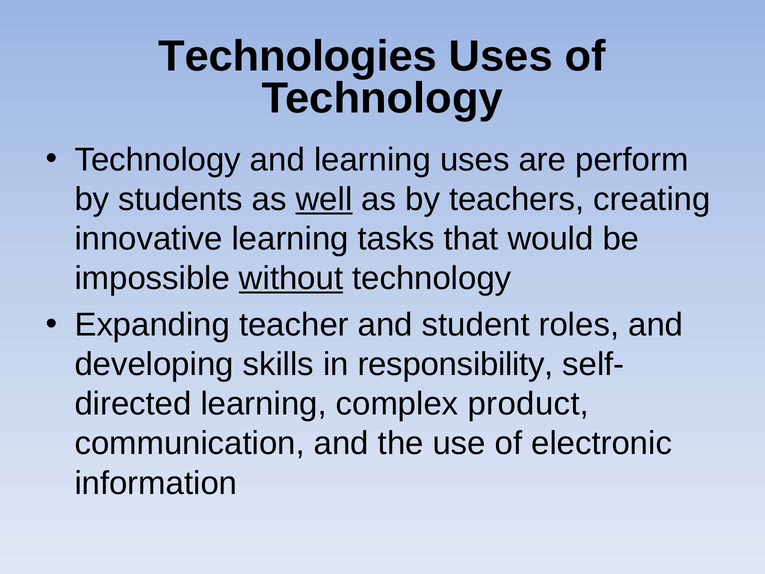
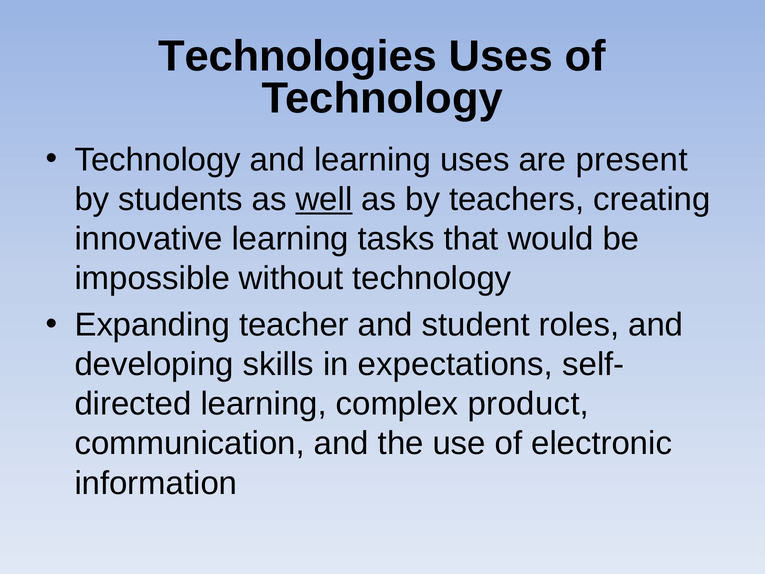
perform: perform -> present (632, 160)
without underline: present -> none (291, 278)
responsibility: responsibility -> expectations (455, 364)
